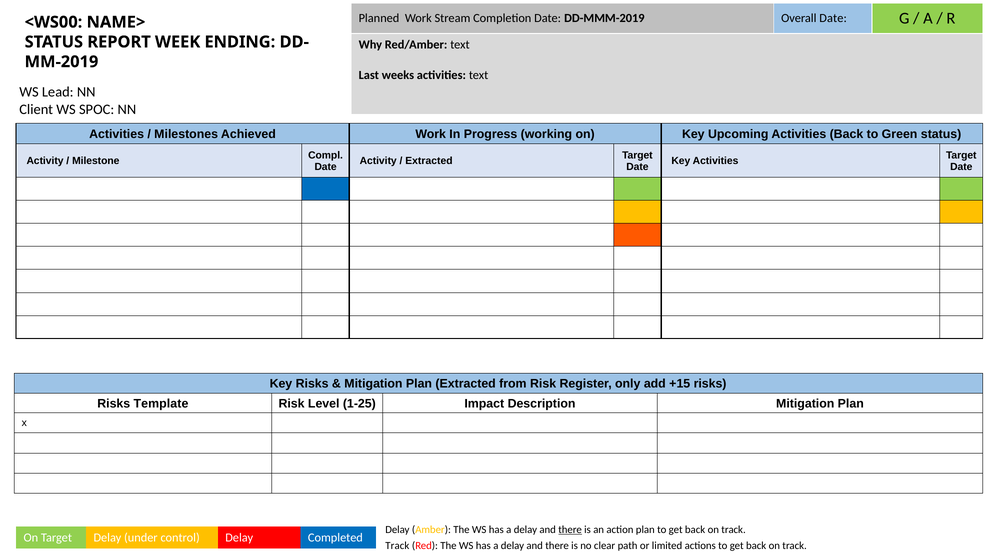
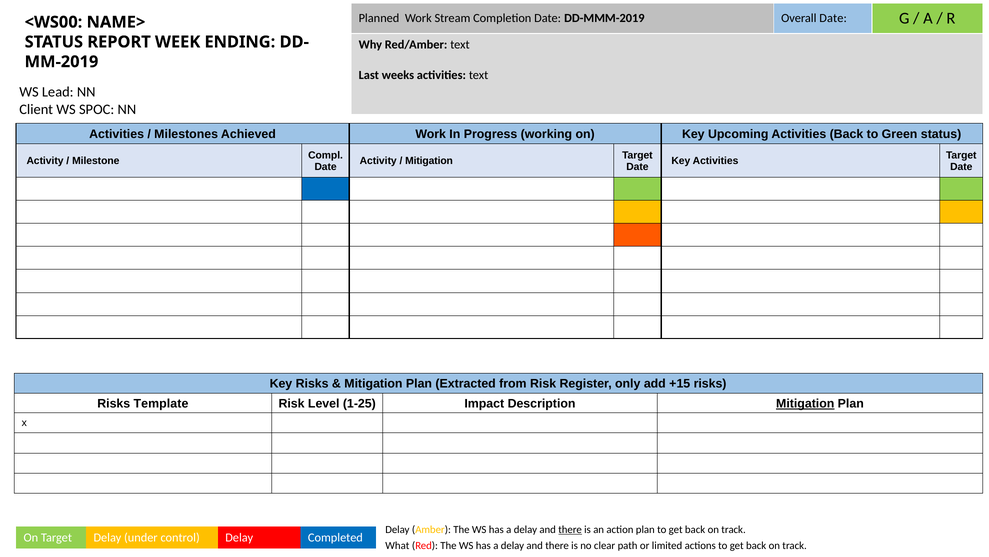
Extracted: Extracted -> Mitigation (429, 161)
Mitigation underline: none -> present (805, 403)
Track: Track -> What (397, 545)
